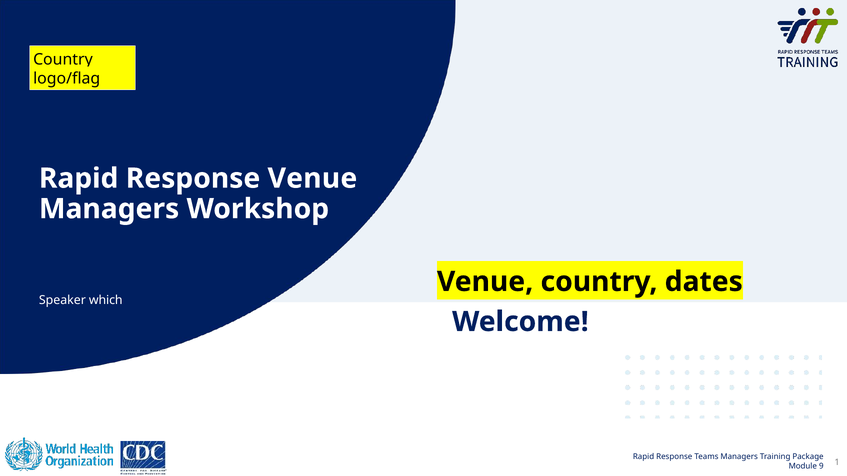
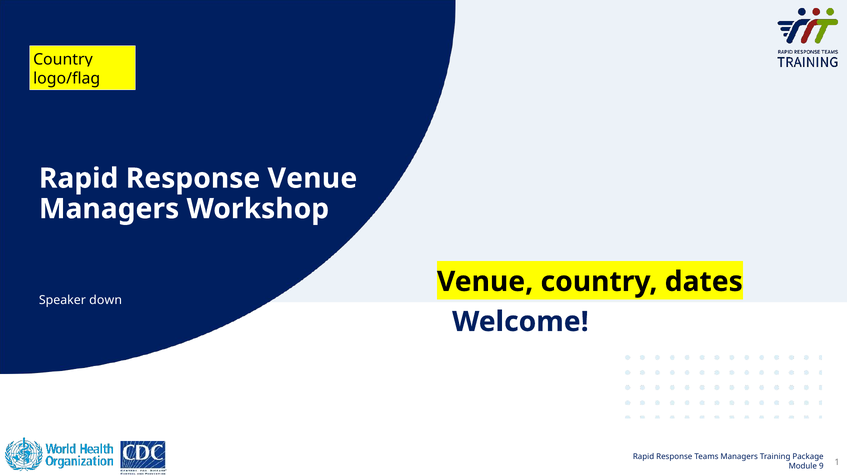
which: which -> down (106, 300)
